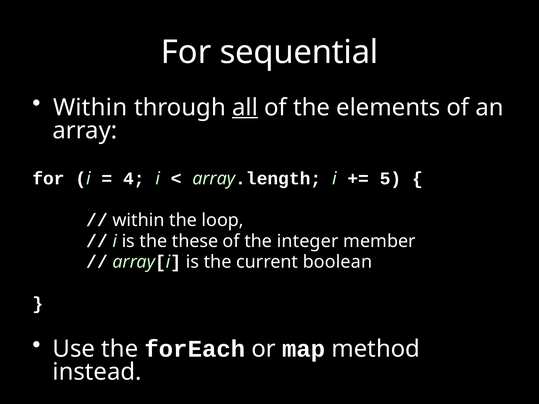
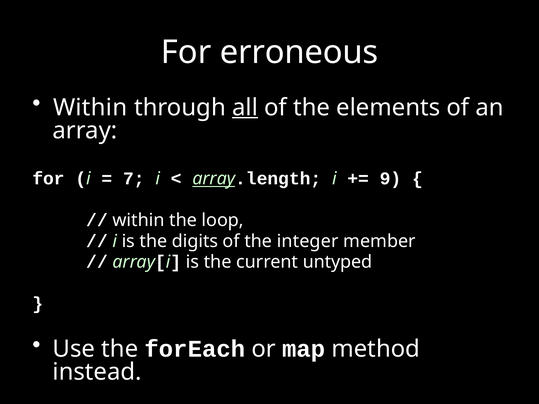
sequential: sequential -> erroneous (299, 52)
4: 4 -> 7 (134, 179)
array underline: none -> present (214, 179)
5: 5 -> 9 (391, 179)
these: these -> digits (195, 241)
boolean: boolean -> untyped (338, 262)
